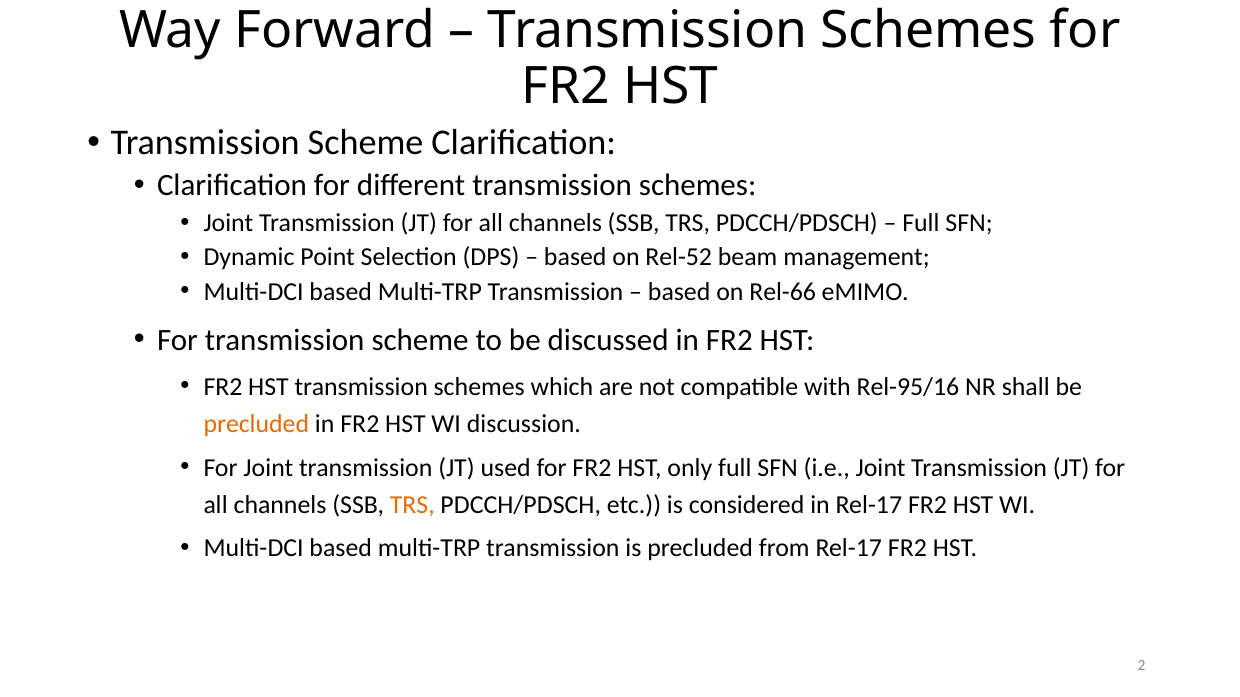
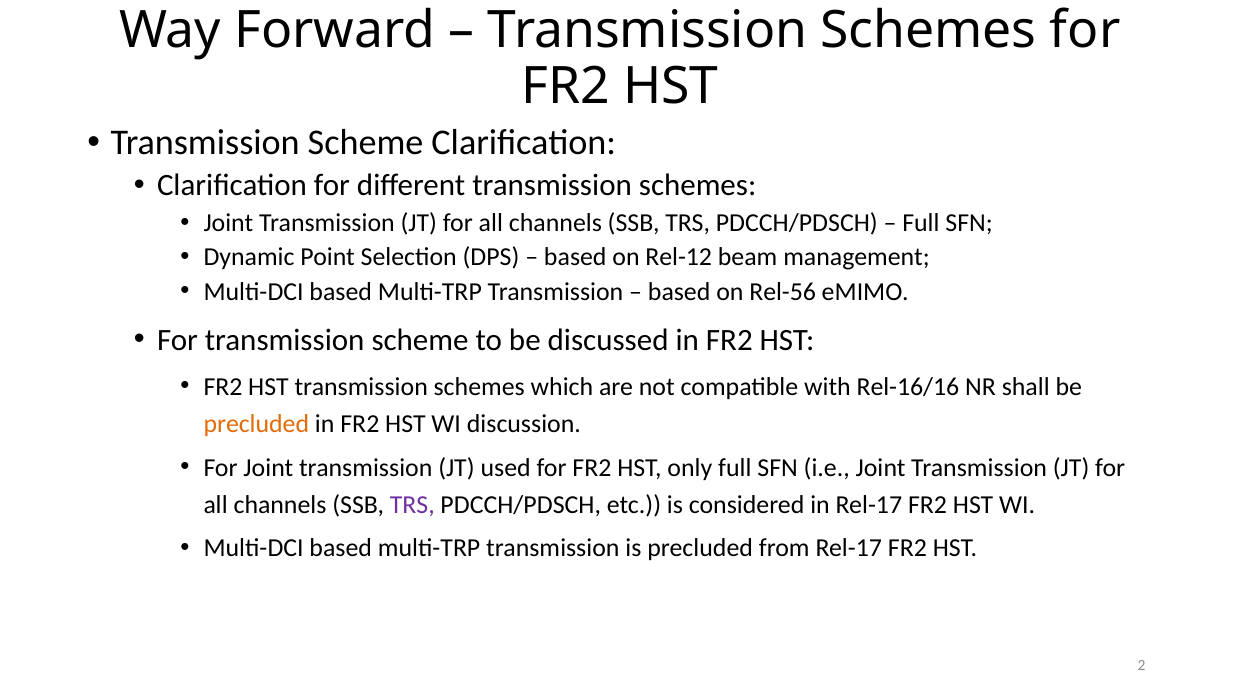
Rel-52: Rel-52 -> Rel-12 (679, 257)
Rel-66: Rel-66 -> Rel-56 (783, 292)
Rel-95/16: Rel-95/16 -> Rel-16/16 (908, 387)
TRS colour: orange -> purple (412, 505)
